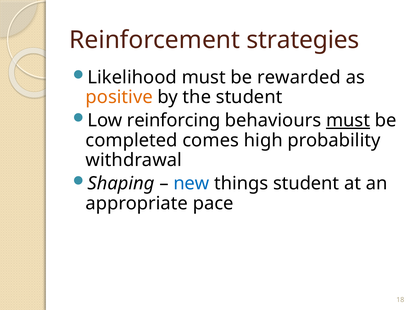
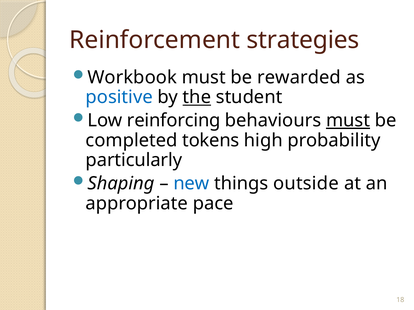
Likelihood: Likelihood -> Workbook (132, 77)
positive colour: orange -> blue (119, 97)
the underline: none -> present (197, 97)
comes: comes -> tokens (211, 141)
withdrawal: withdrawal -> particularly (134, 160)
things student: student -> outside (306, 184)
